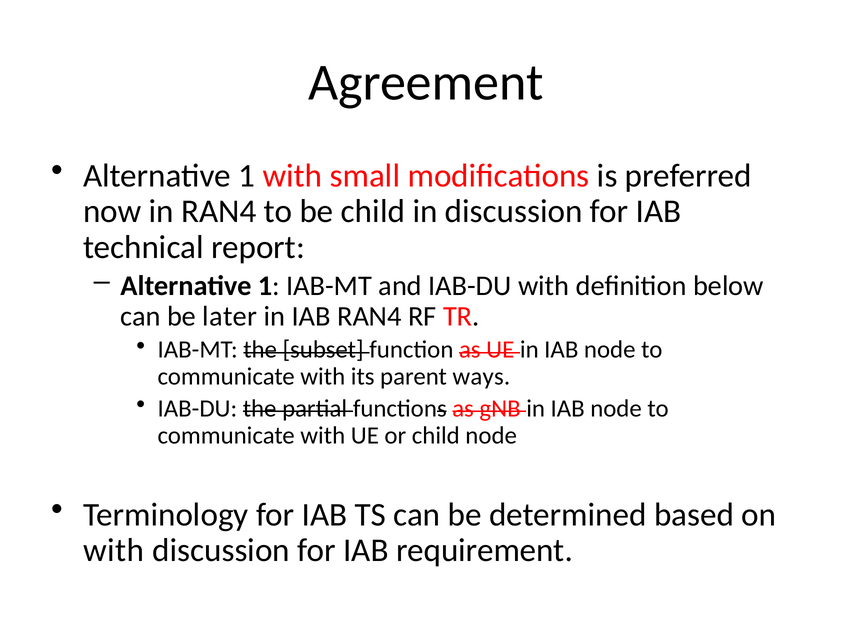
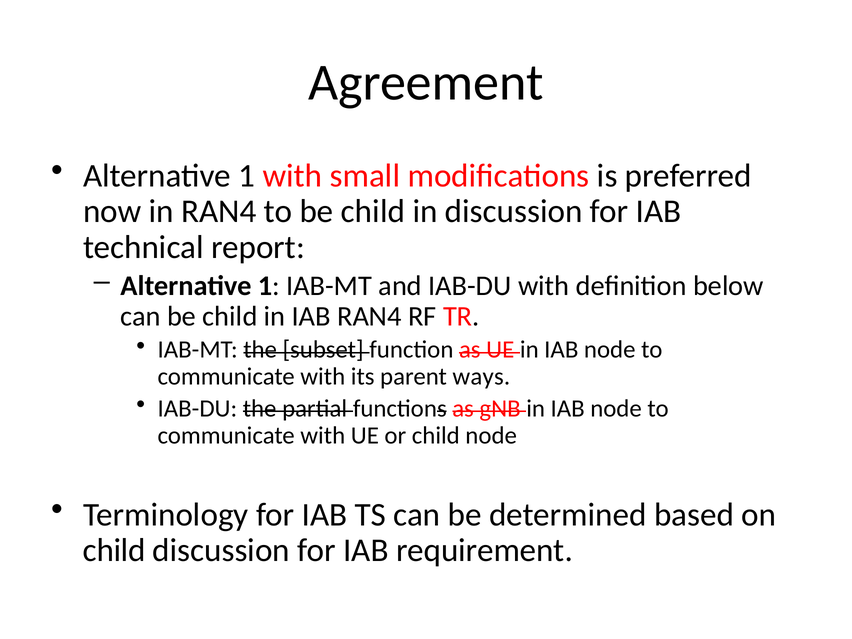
can be later: later -> child (230, 316)
with: with -> child (114, 550)
